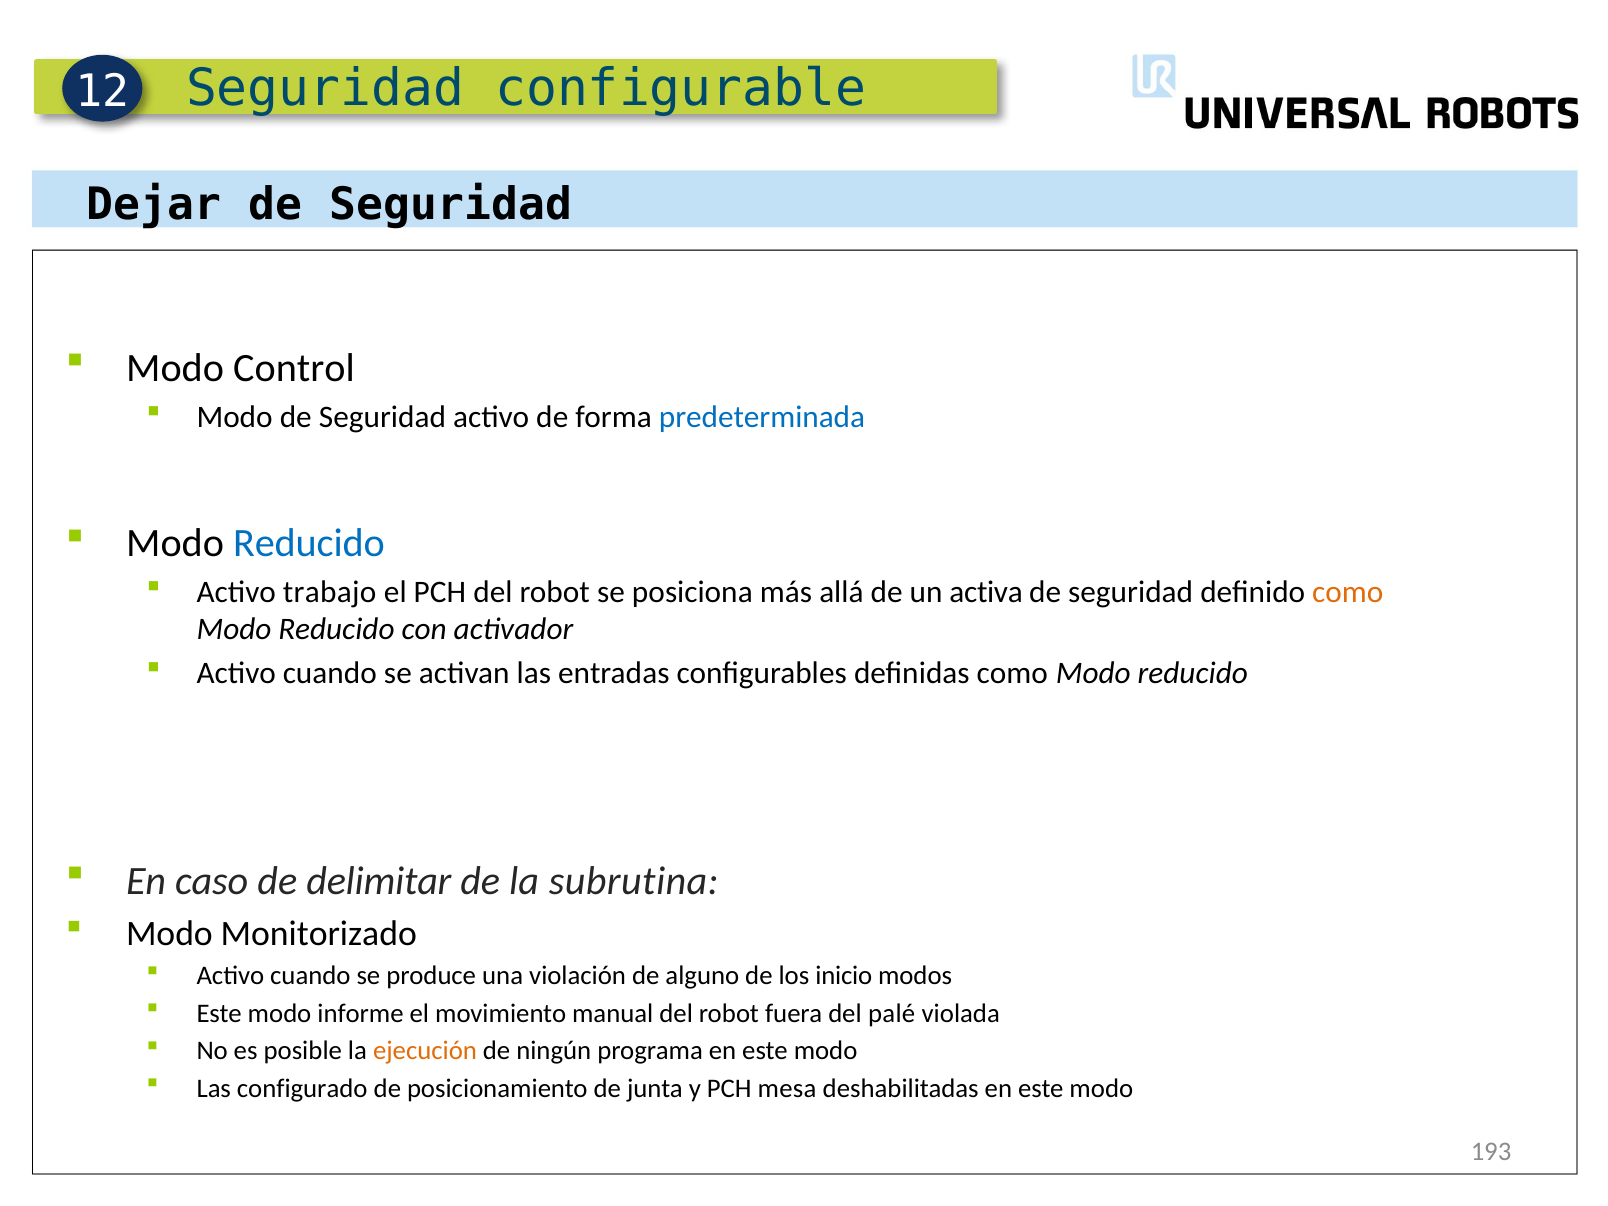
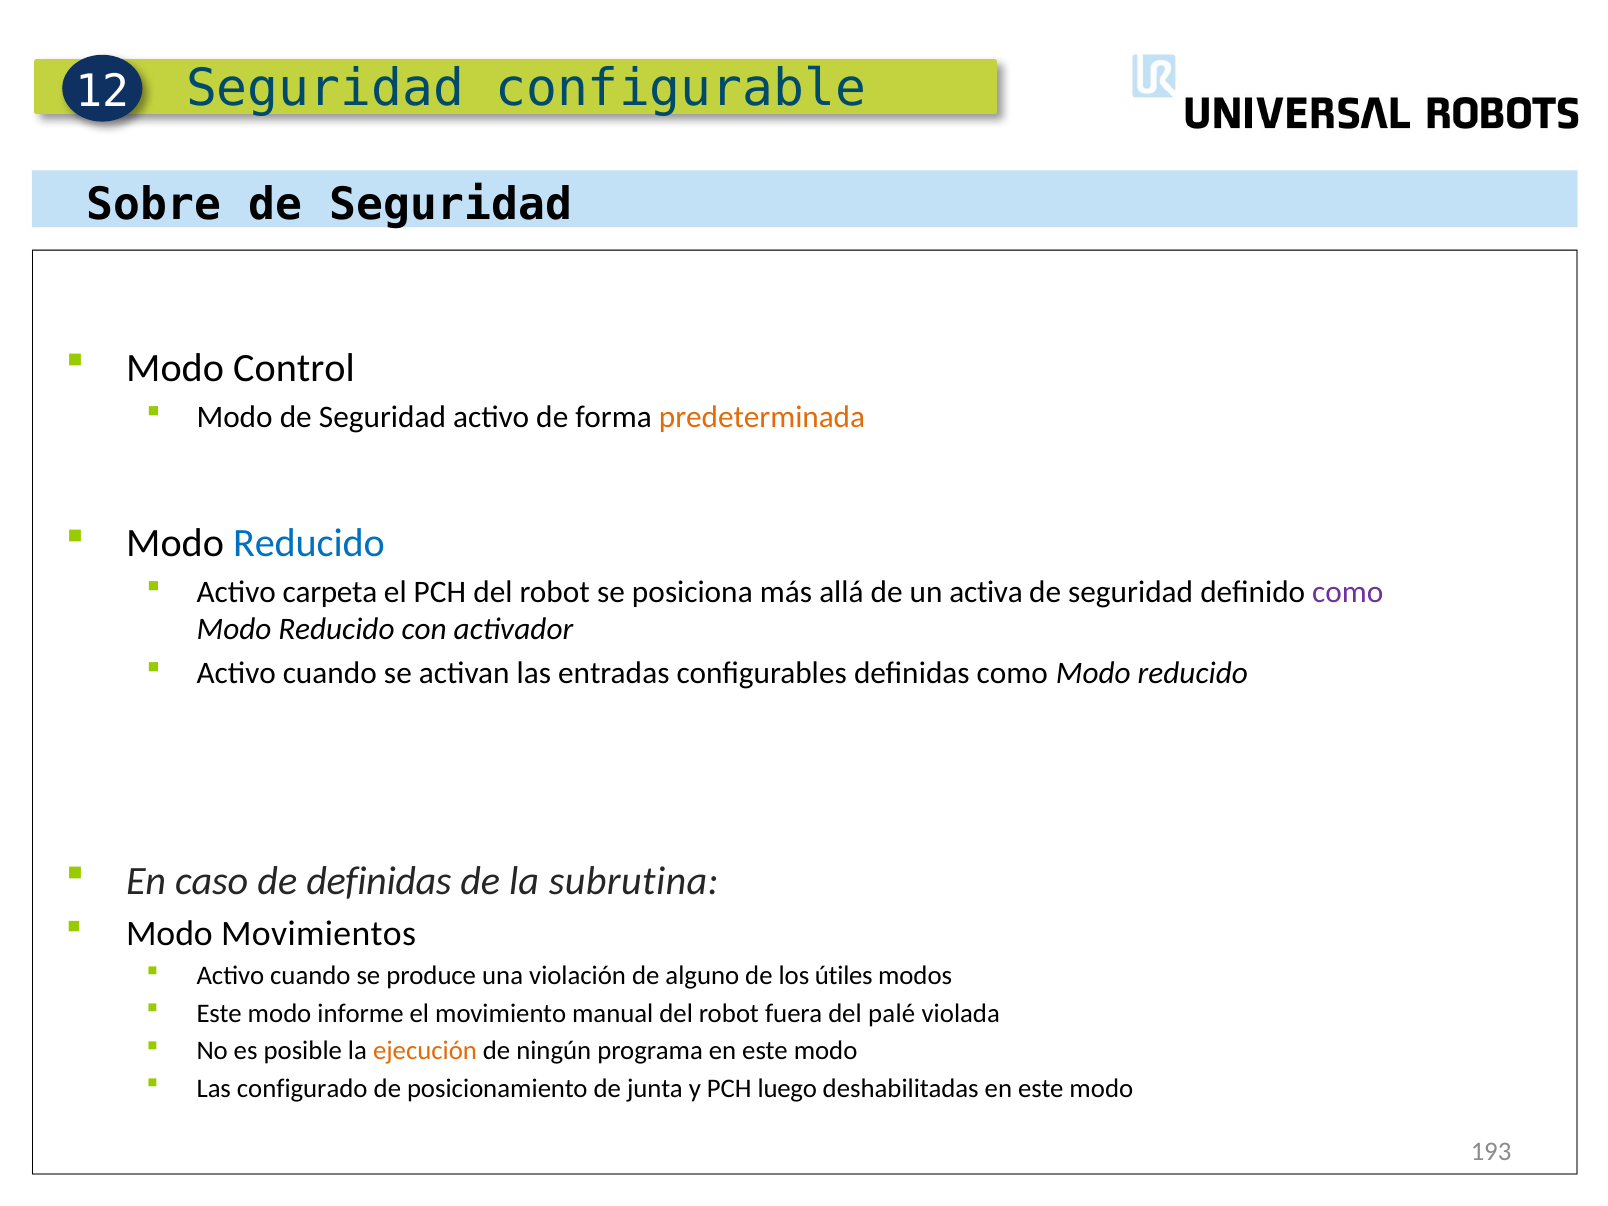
Dejar: Dejar -> Sobre (154, 205)
predeterminada colour: blue -> orange (762, 417)
trabajo: trabajo -> carpeta (330, 592)
como colour: orange -> purple (1348, 592)
de delimitar: delimitar -> definidas (379, 881)
Monitorizado: Monitorizado -> Movimientos (319, 934)
inicio: inicio -> útiles (844, 976)
mesa: mesa -> luego (787, 1088)
